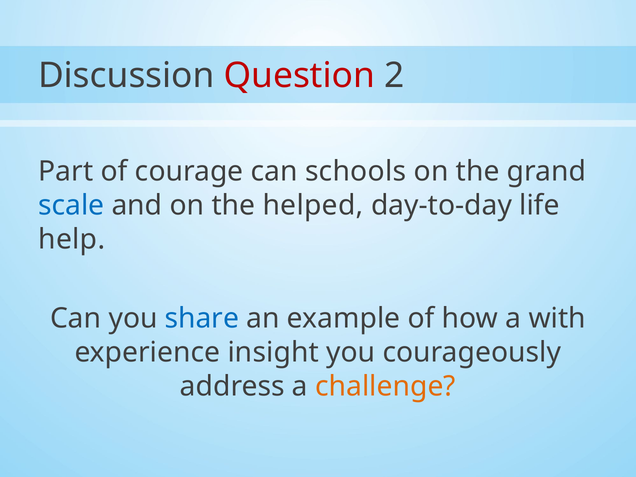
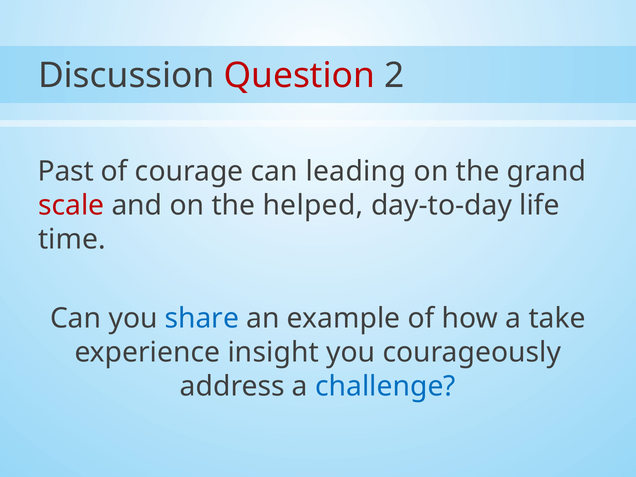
Part: Part -> Past (66, 171)
schools: schools -> leading (356, 171)
scale colour: blue -> red (71, 205)
help: help -> time (72, 239)
with: with -> take (557, 318)
challenge colour: orange -> blue (386, 386)
